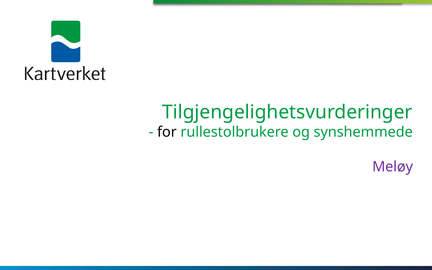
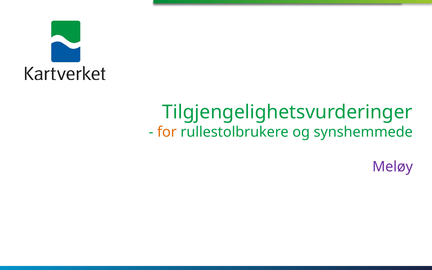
for colour: black -> orange (167, 132)
